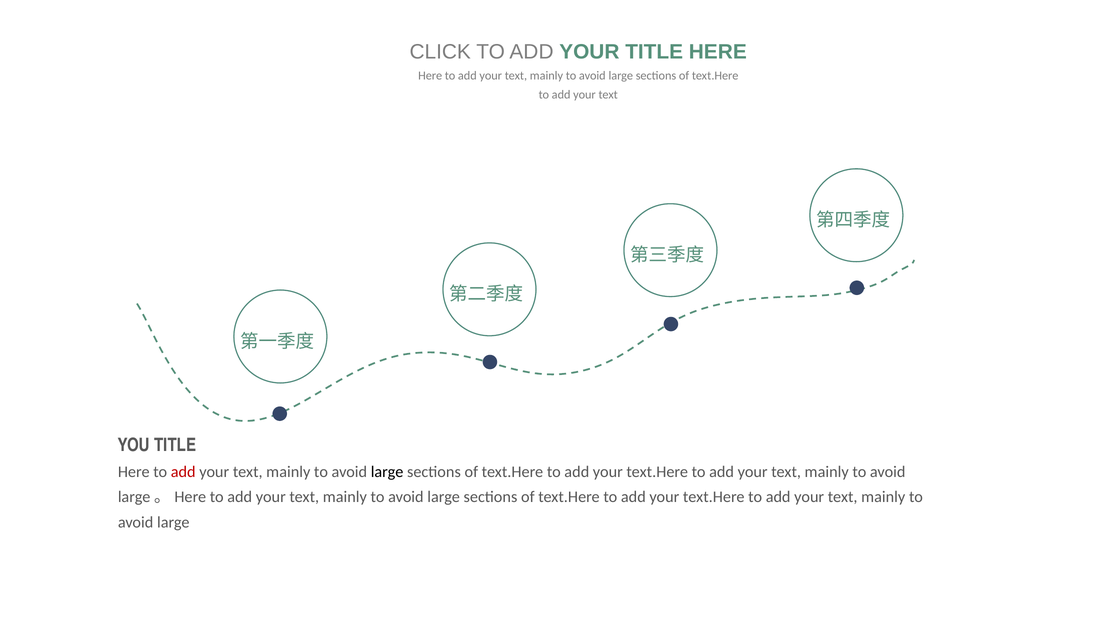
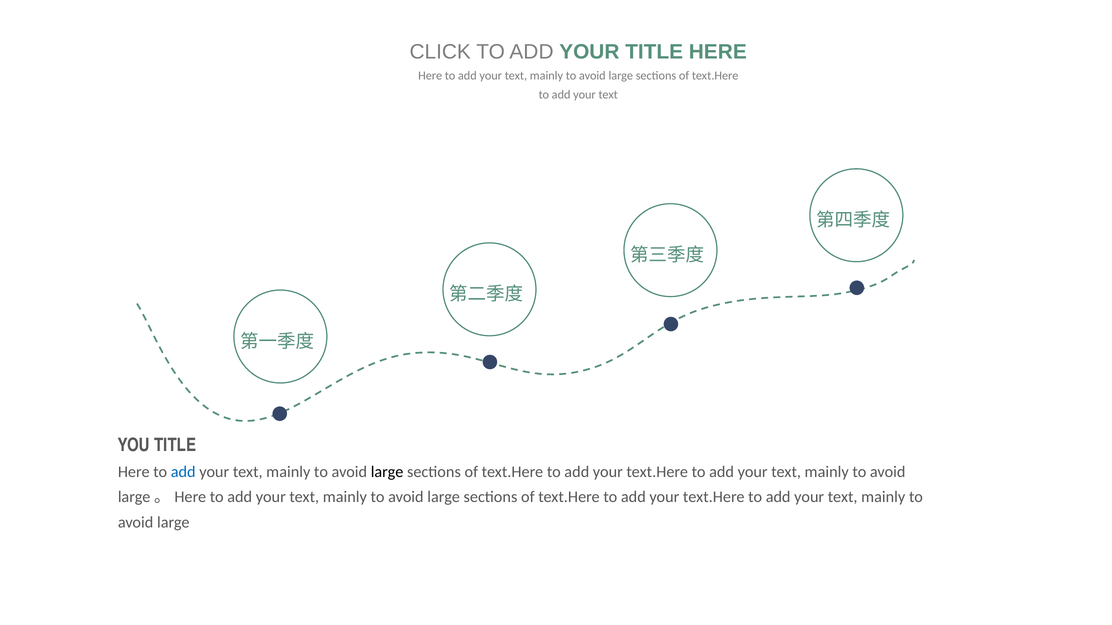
add colour: red -> blue (183, 472)
